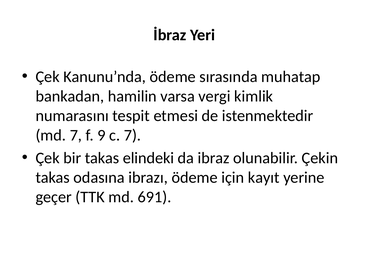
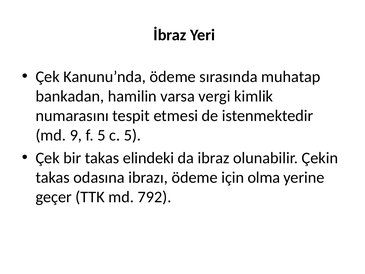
md 7: 7 -> 9 (76, 135)
f 9: 9 -> 5 (101, 135)
c 7: 7 -> 5 (132, 135)
kayıt: kayıt -> olma (264, 177)
691: 691 -> 792 (155, 197)
